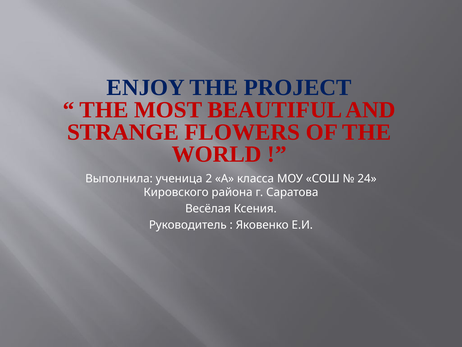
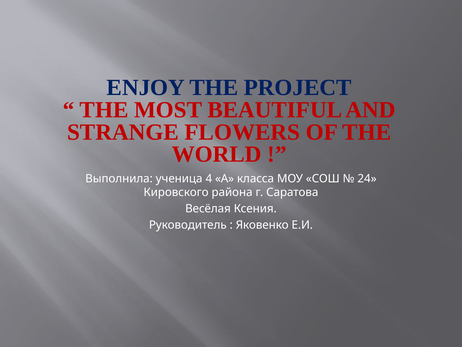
2: 2 -> 4 (209, 178)
